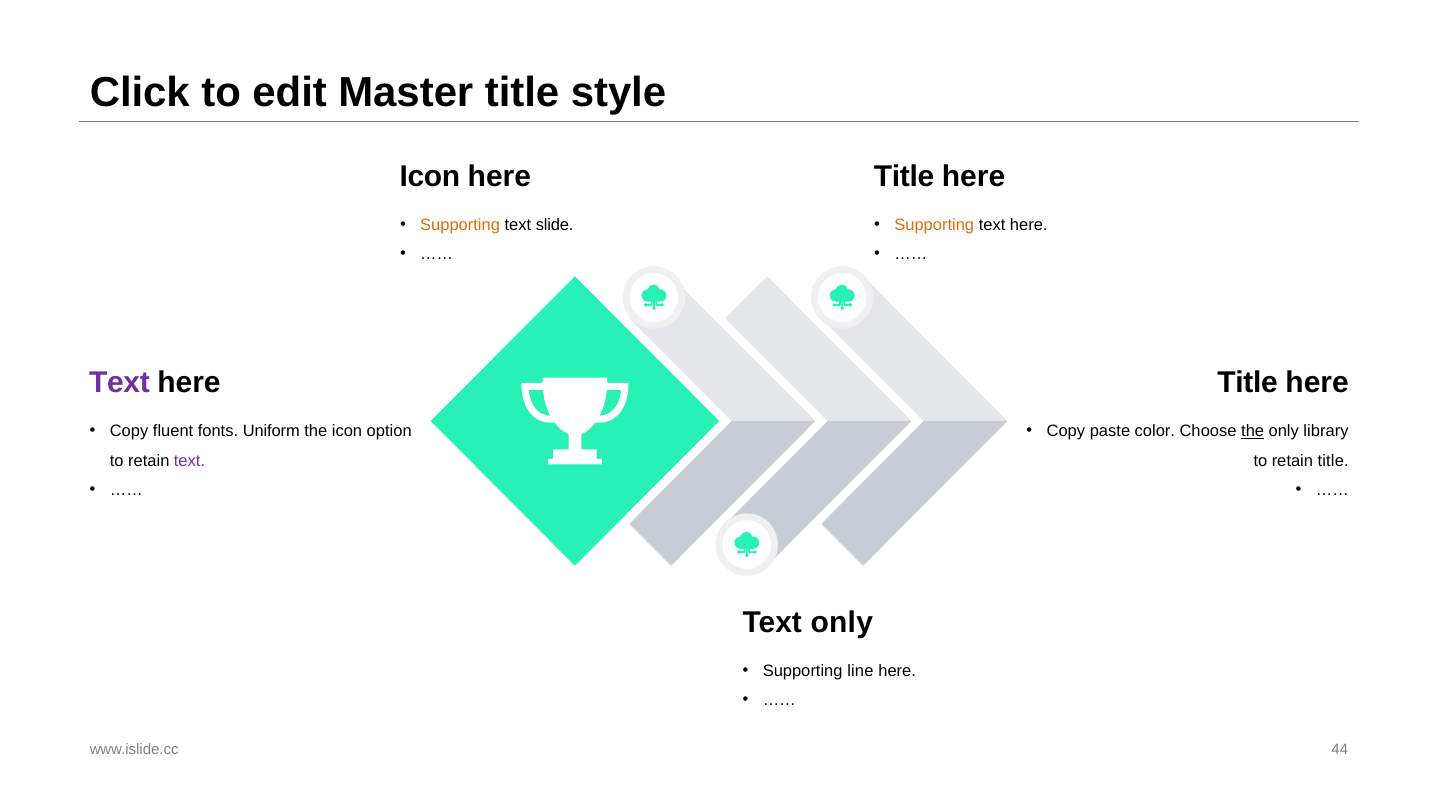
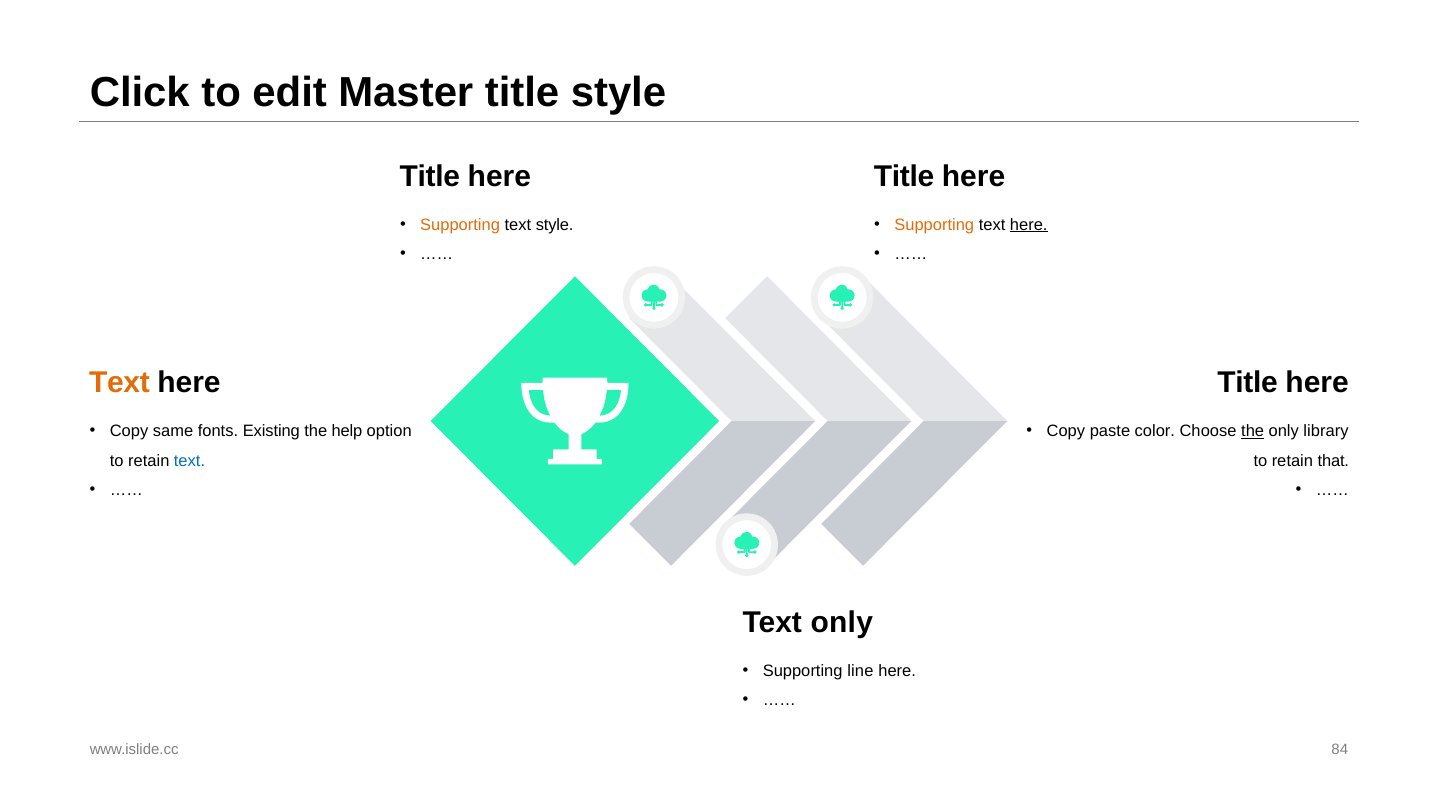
Icon: Icon -> Title (430, 177)
text slide: slide -> style (555, 225)
here underline: none -> present (1029, 225)
Text colour: purple -> orange (119, 383)
fluent: fluent -> same (173, 431)
Uniform: Uniform -> Existing (271, 431)
the icon: icon -> help (347, 431)
text colour: purple -> blue (190, 461)
retain title: title -> that (1333, 461)
44: 44 -> 84 (1340, 749)
